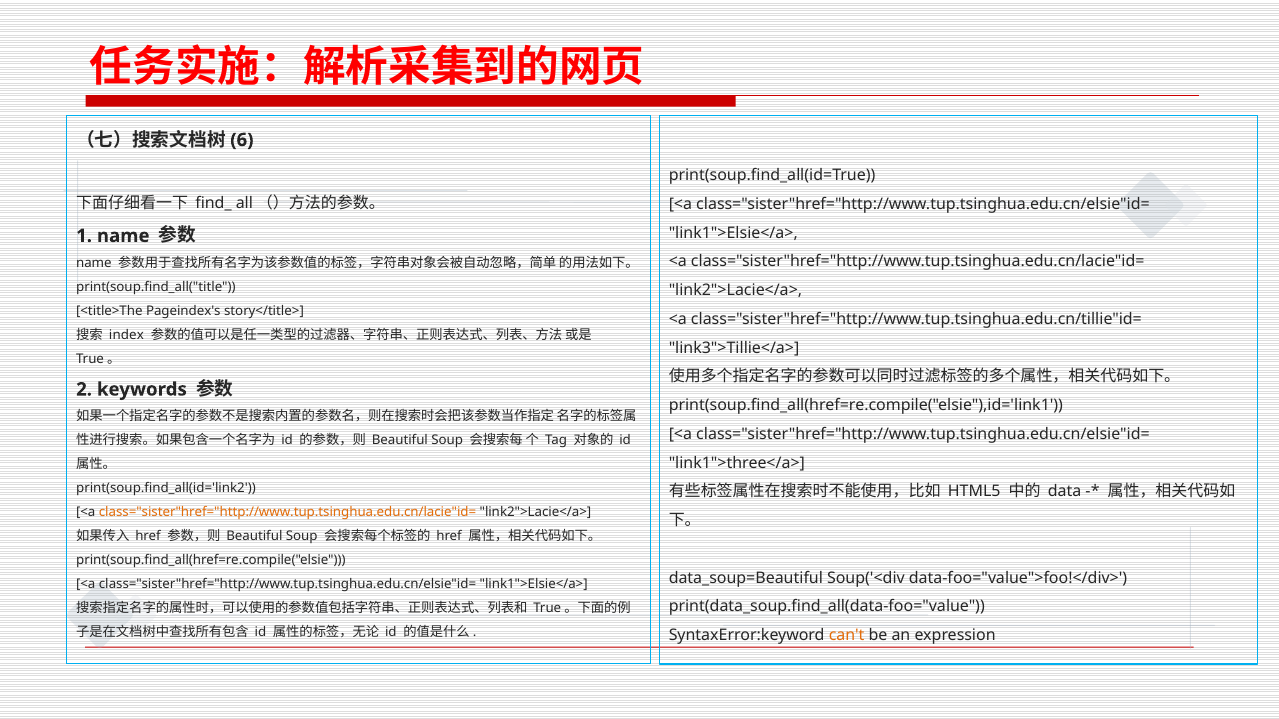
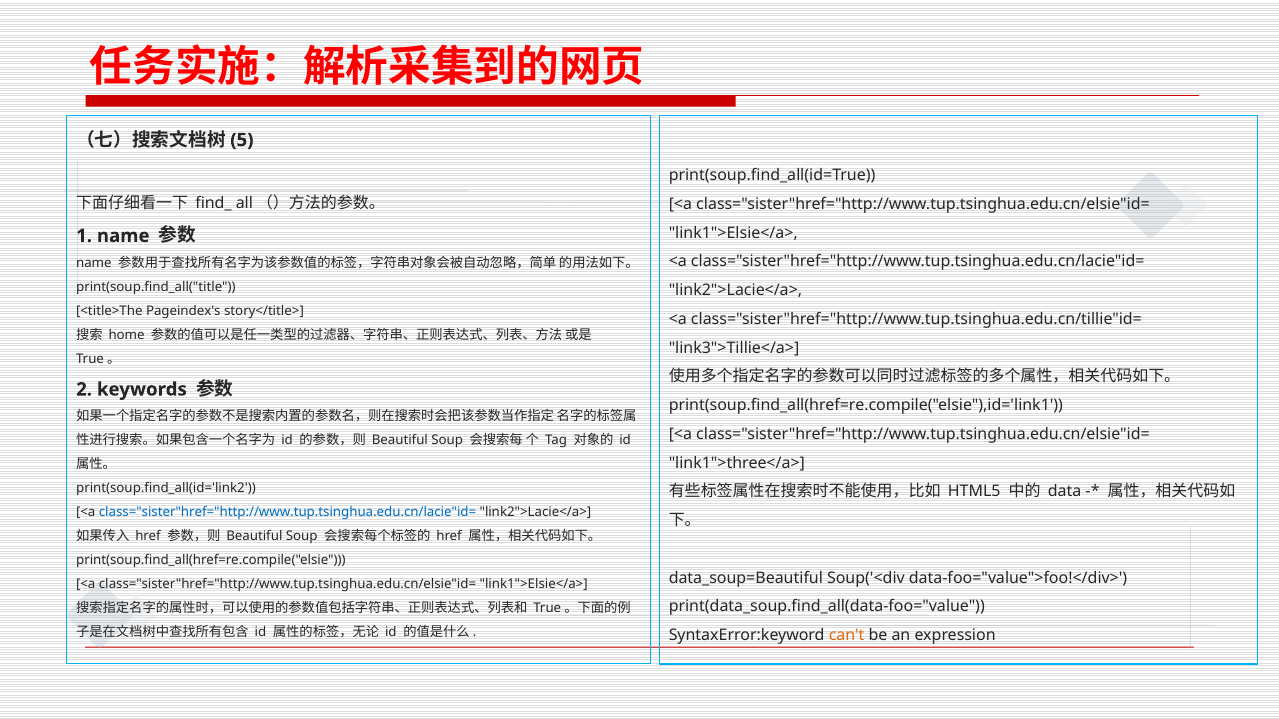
6: 6 -> 5 (242, 140)
index: index -> home (127, 335)
class="sister"href="http://www.tup.tsinghua.edu.cn/lacie"id= colour: orange -> blue (288, 513)
